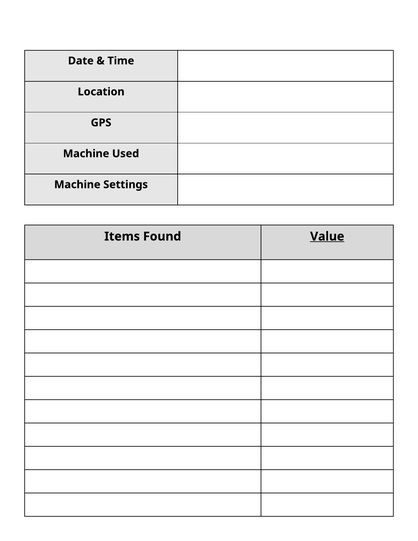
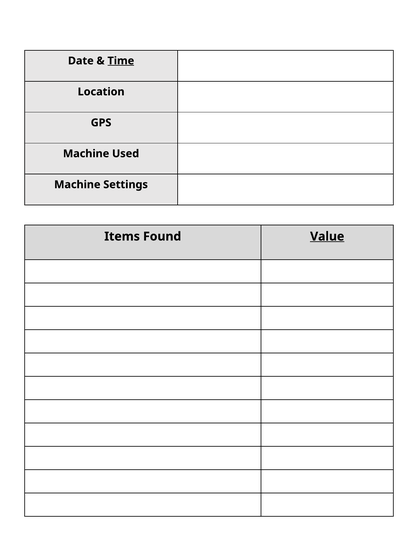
Time underline: none -> present (121, 61)
